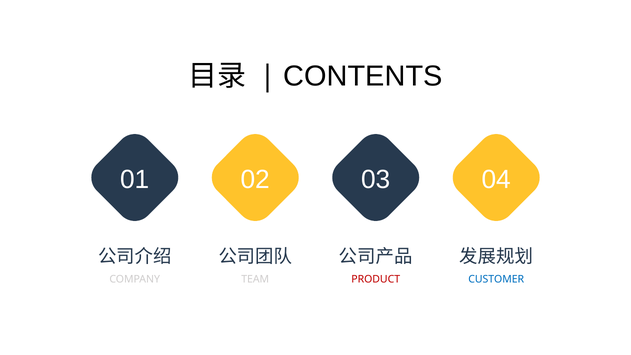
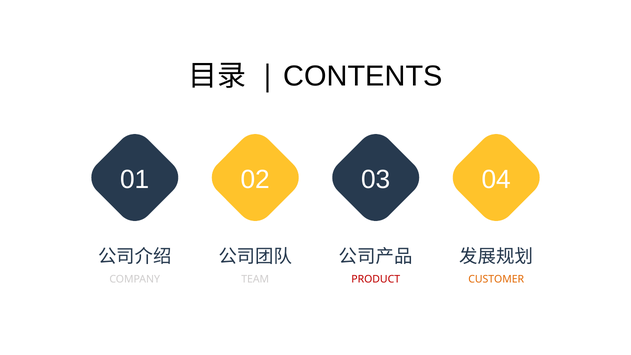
CUSTOMER colour: blue -> orange (496, 279)
